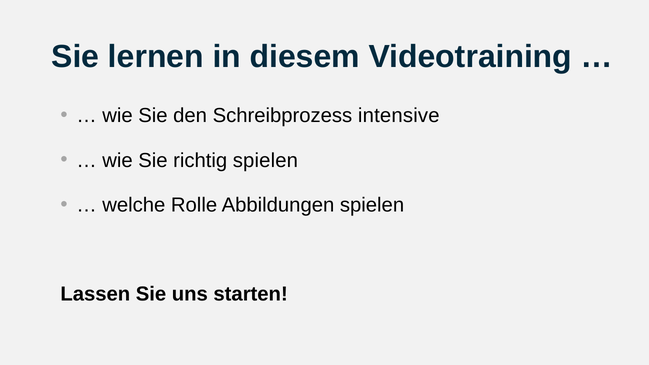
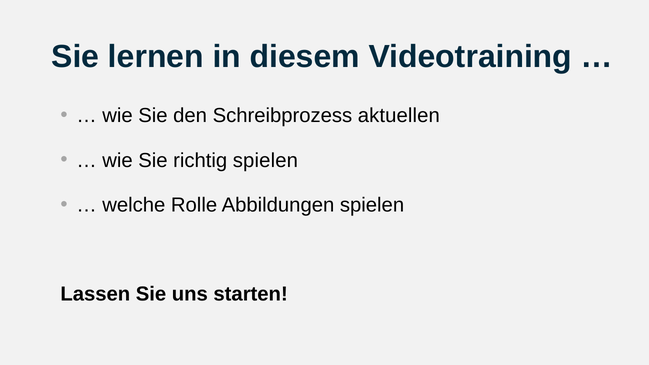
intensive: intensive -> aktuellen (399, 116)
